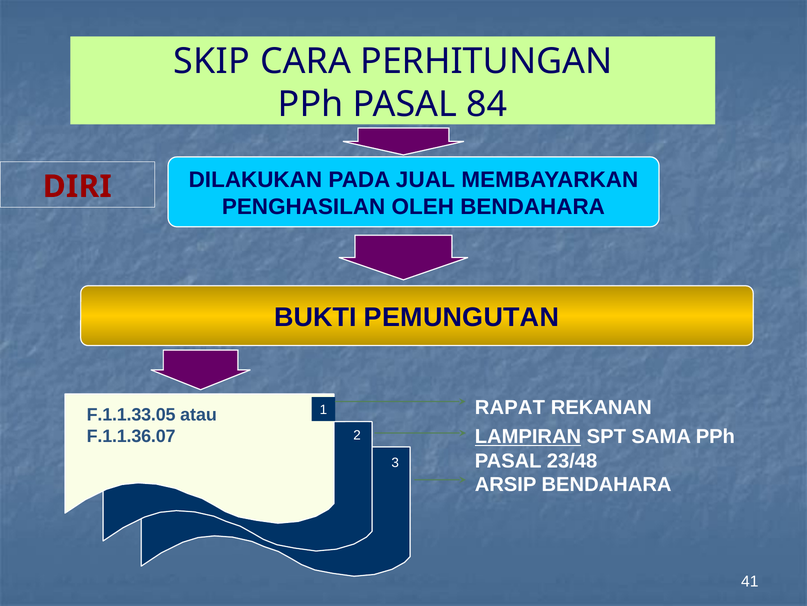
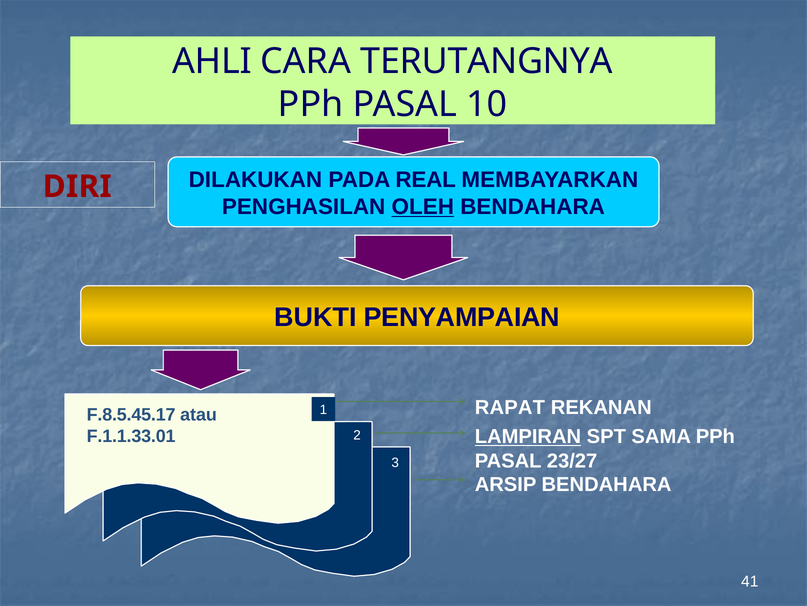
SKIP: SKIP -> AHLI (212, 61)
PERHITUNGAN: PERHITUNGAN -> TERUTANGNYA (487, 61)
84: 84 -> 10 (487, 104)
JUAL: JUAL -> REAL (426, 180)
OLEH underline: none -> present (423, 207)
PEMUNGUTAN: PEMUNGUTAN -> PENYAMPAIAN (462, 317)
F.1.1.33.05: F.1.1.33.05 -> F.8.5.45.17 (131, 414)
F.1.1.36.07: F.1.1.36.07 -> F.1.1.33.01 (131, 436)
23/48: 23/48 -> 23/27 (572, 460)
